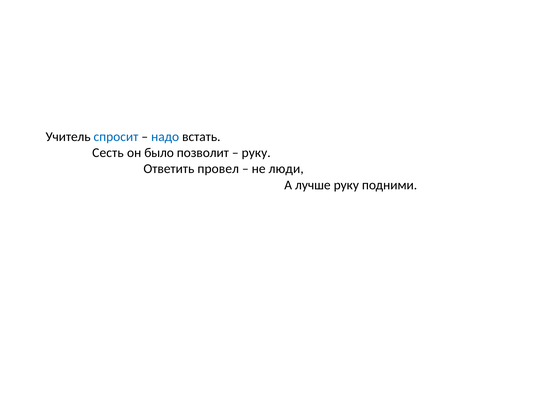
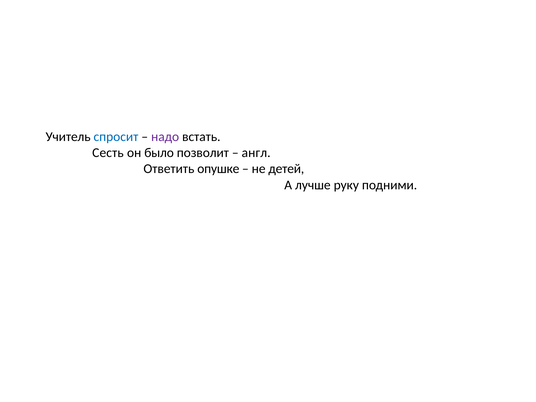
надо colour: blue -> purple (165, 137)
руку: руку -> англ (256, 153)
провел: провел -> опушке (218, 169)
люди: люди -> детей (286, 169)
